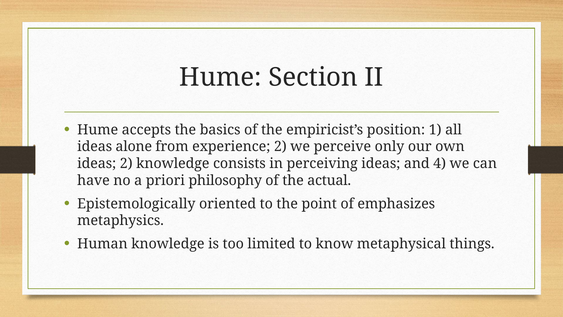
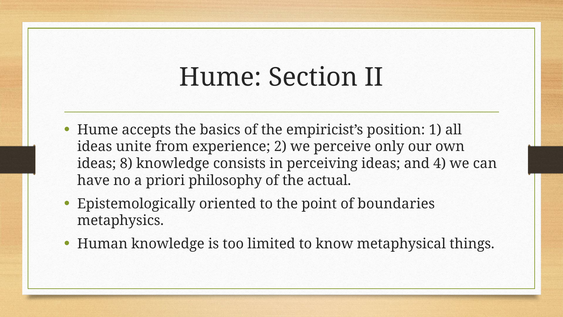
alone: alone -> unite (134, 147)
ideas 2: 2 -> 8 (126, 163)
emphasizes: emphasizes -> boundaries (396, 204)
